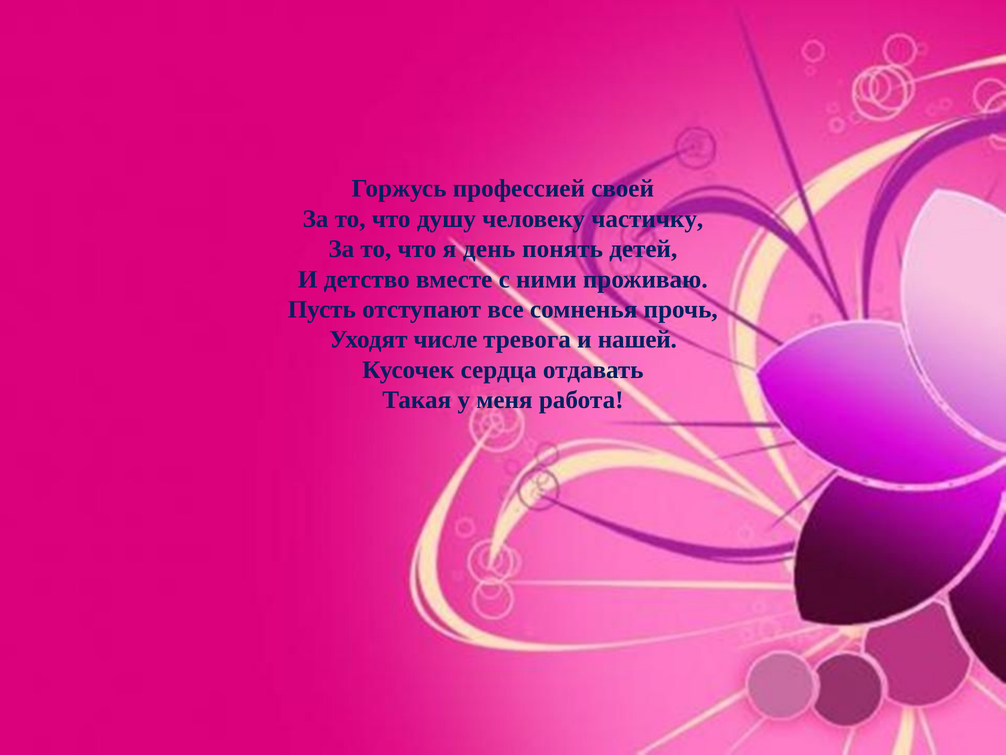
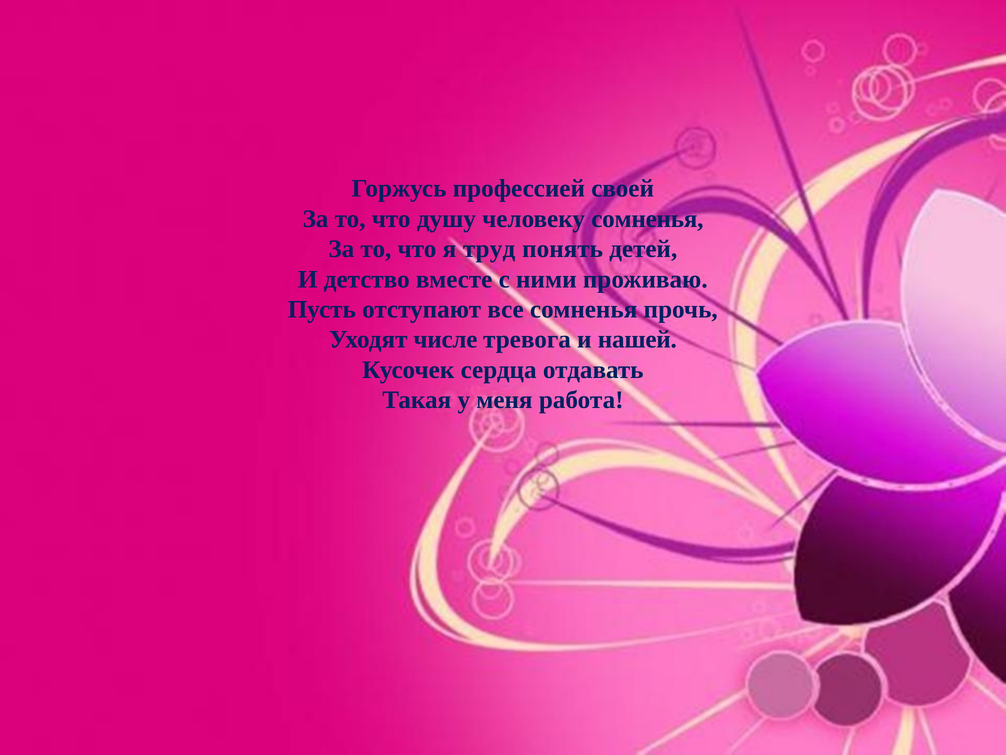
человеку частичку: частичку -> сомненья (647, 219)
день: день -> труд (489, 249)
